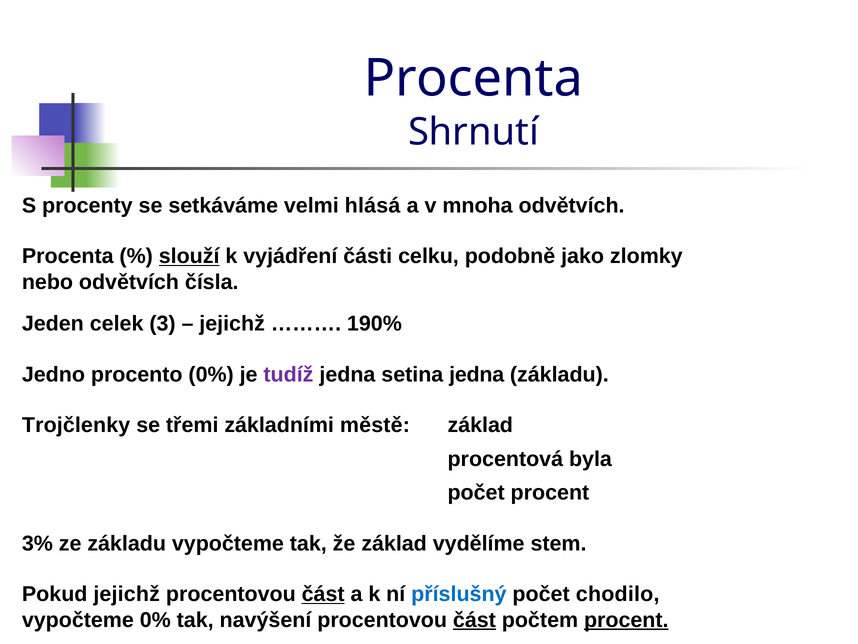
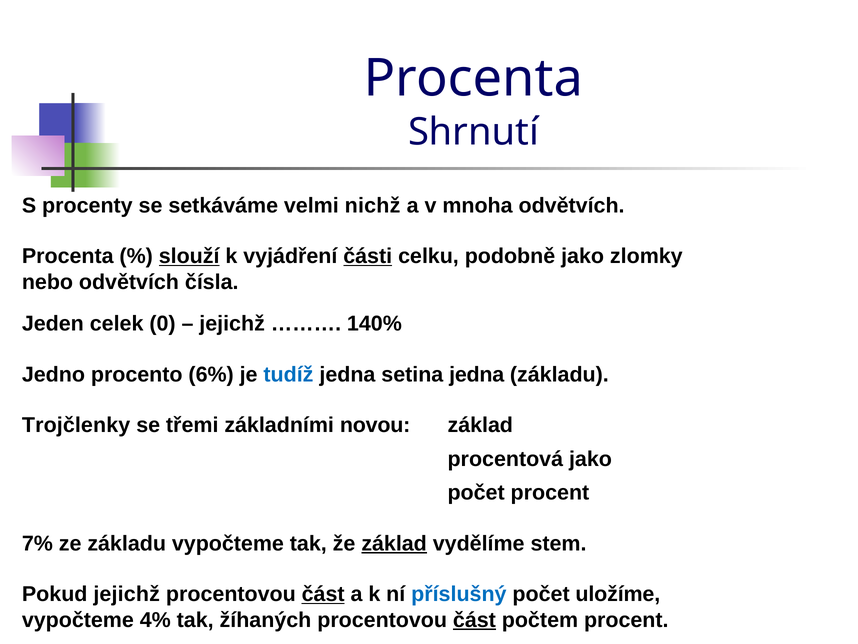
hlásá: hlásá -> nichž (373, 205)
části underline: none -> present (368, 256)
3: 3 -> 0 (162, 324)
190%: 190% -> 140% (374, 324)
procento 0%: 0% -> 6% (211, 374)
tudíž colour: purple -> blue (288, 374)
městě: městě -> novou (375, 425)
procentová byla: byla -> jako (590, 459)
3%: 3% -> 7% (37, 543)
základ underline: none -> present (394, 543)
chodilo: chodilo -> uložíme (618, 594)
vypočteme 0%: 0% -> 4% (155, 620)
navýšení: navýšení -> žíhaných (265, 620)
procent underline: present -> none (626, 620)
